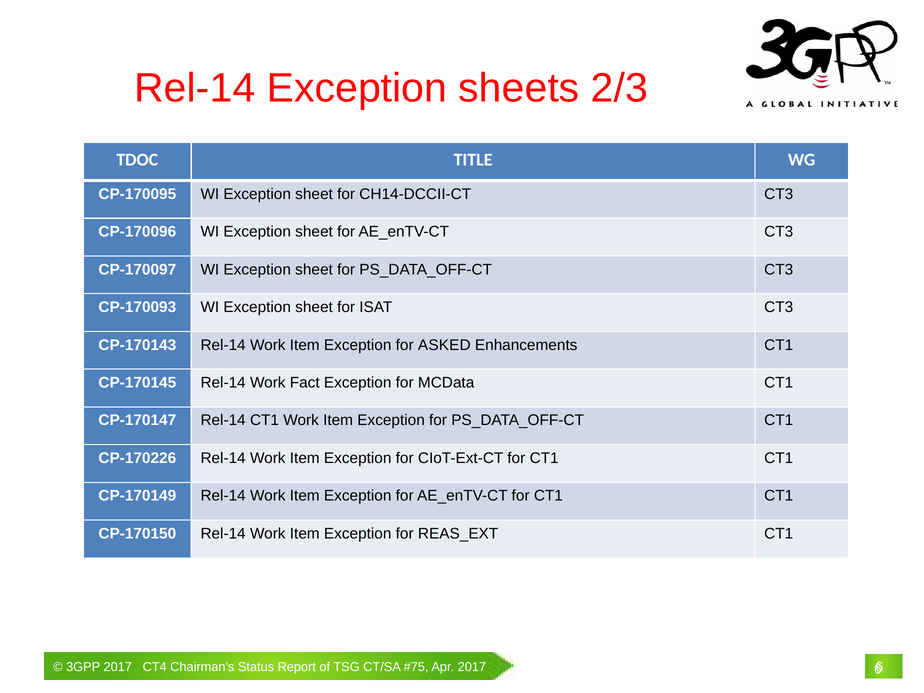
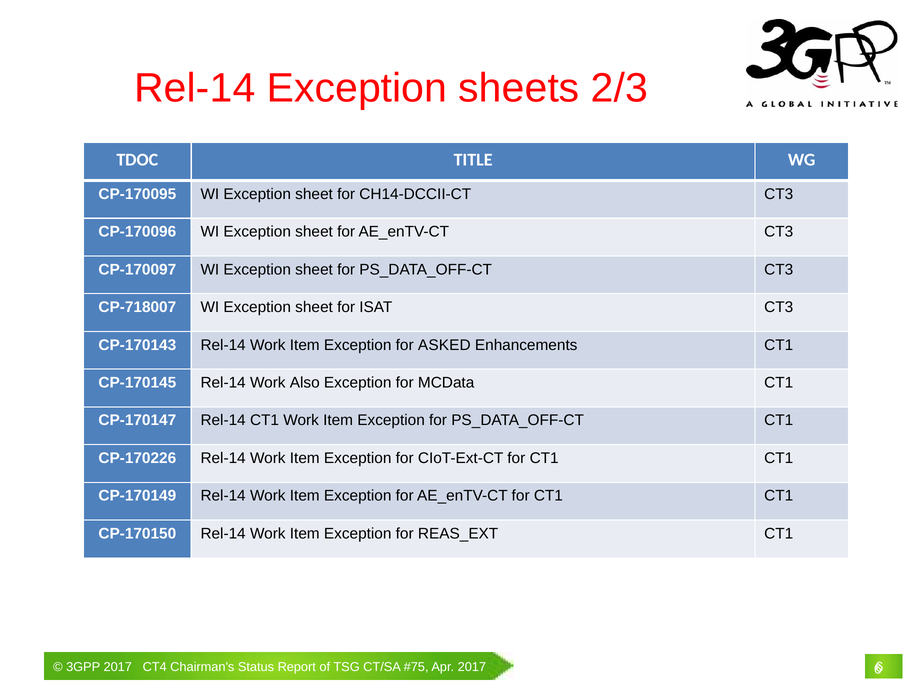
CP-170093: CP-170093 -> CP-718007 (137, 307)
Fact: Fact -> Also (305, 383)
